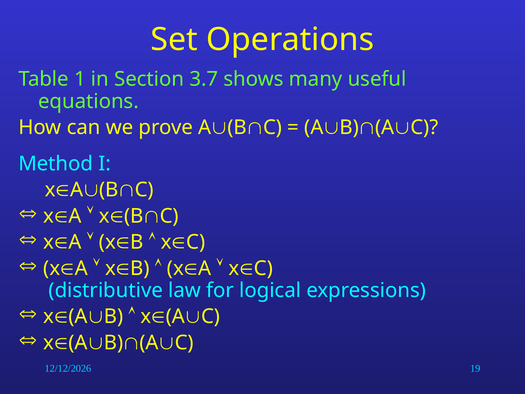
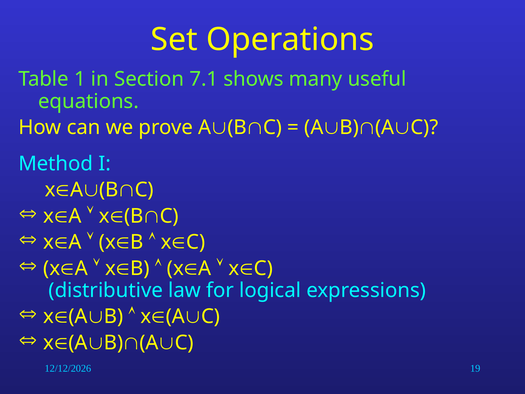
3.7: 3.7 -> 7.1 (204, 79)
